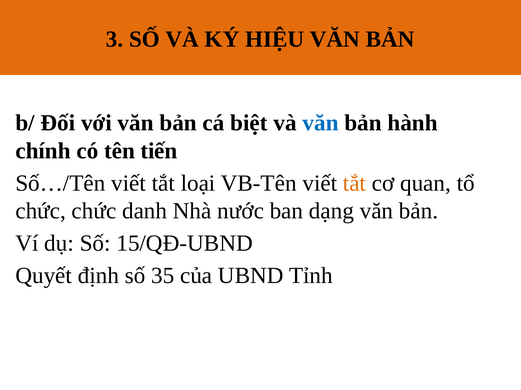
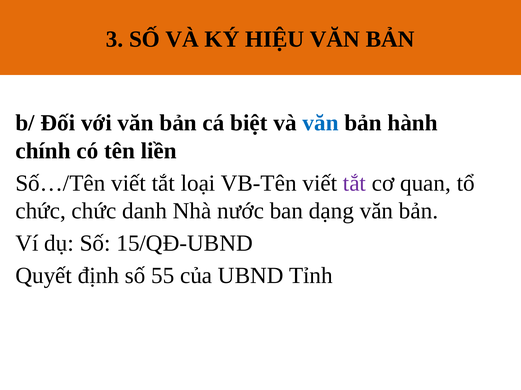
tiến: tiến -> liền (159, 151)
tắt colour: orange -> purple (354, 183)
35: 35 -> 55 (163, 276)
